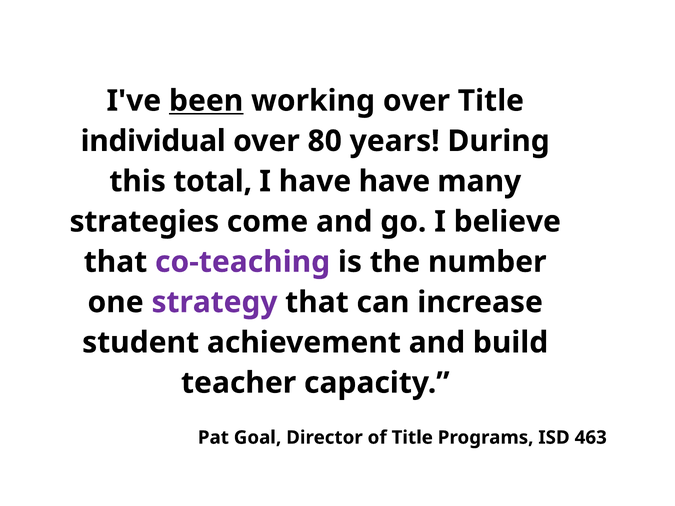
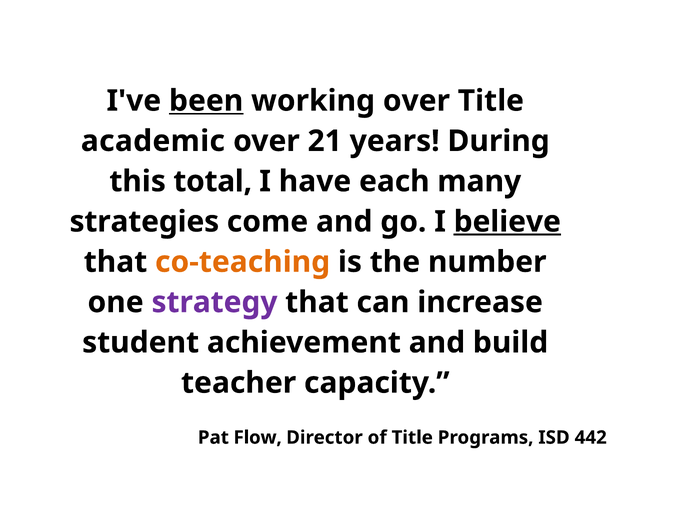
individual: individual -> academic (153, 141)
80: 80 -> 21 (325, 141)
have have: have -> each (394, 181)
believe underline: none -> present (507, 222)
co-teaching colour: purple -> orange (243, 262)
Goal: Goal -> Flow (258, 438)
463: 463 -> 442 (591, 438)
